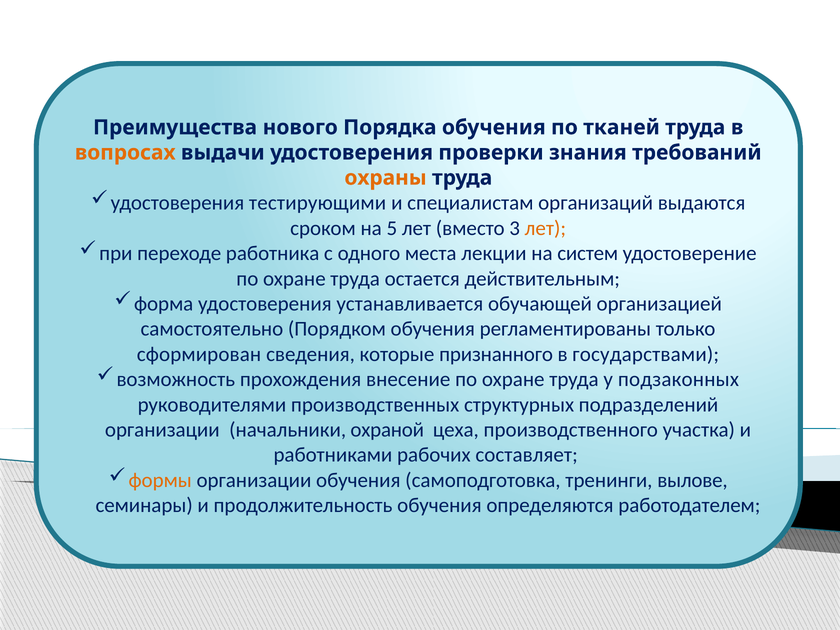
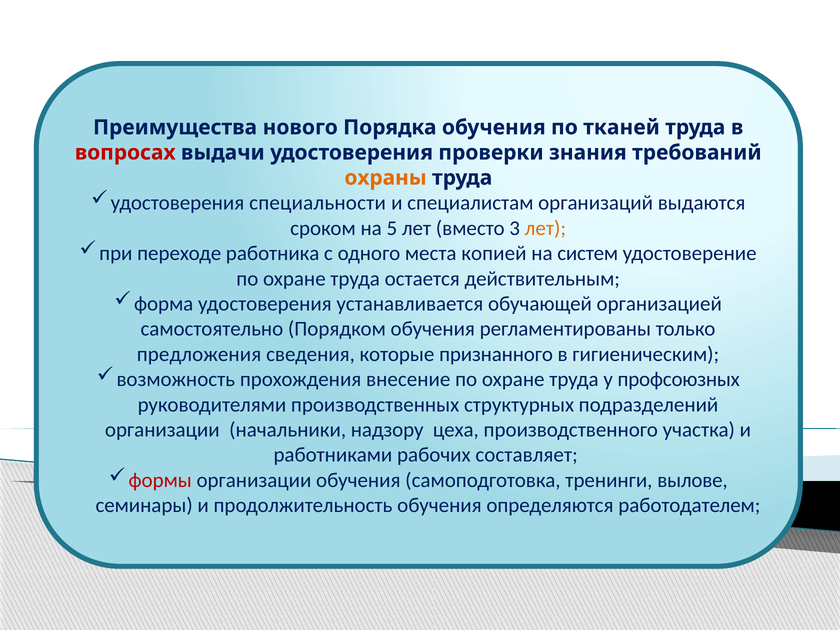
вопросах colour: orange -> red (125, 153)
тестирующими: тестирующими -> специальности (318, 203)
лекции: лекции -> копией (494, 253)
сформирован: сформирован -> предложения (199, 354)
государствами: государствами -> гигиеническим (646, 354)
подзаконных: подзаконных -> профсоюзных (679, 379)
охраной: охраной -> надзору (387, 430)
формы colour: orange -> red (160, 480)
